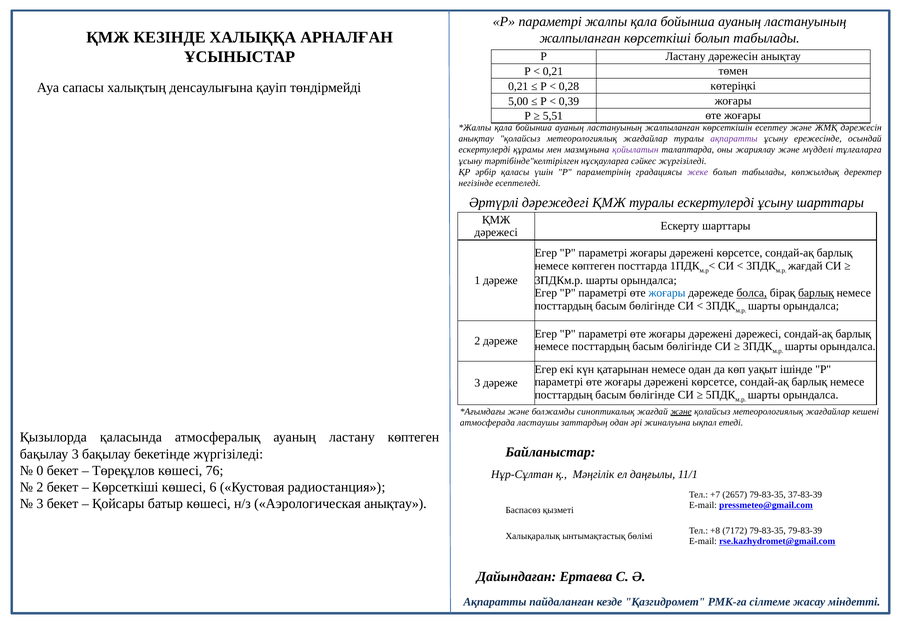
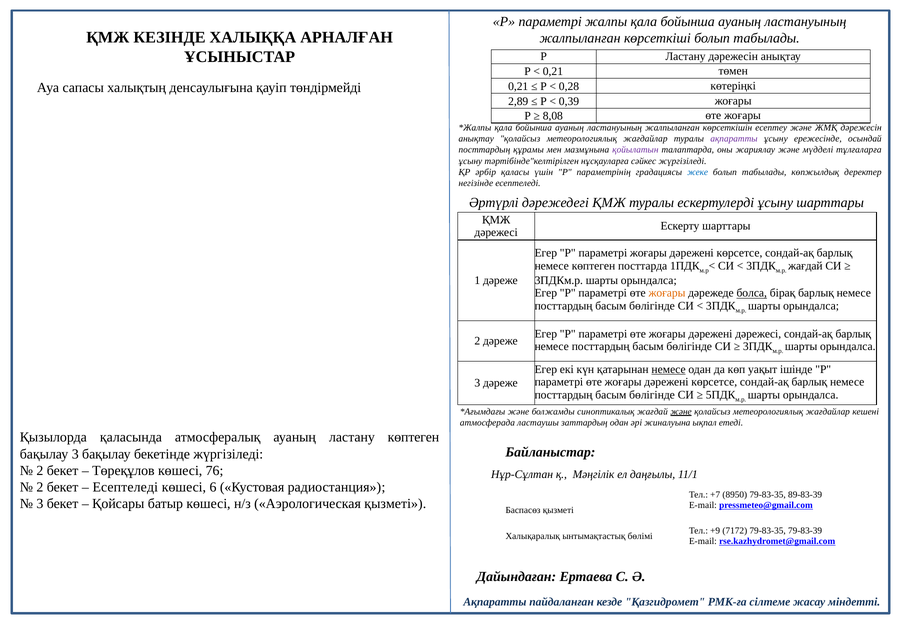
5,00: 5,00 -> 2,89 (518, 101)
5,51: 5,51 -> 8,08 (553, 116)
ескертулерді: ескертулерді -> посттардың (484, 150)
жеке colour: purple -> blue (698, 172)
жоғары colour: blue -> orange (667, 293)
барлық underline: present -> none (816, 293)
немесе underline: none -> present (669, 369)
0: 0 -> 2 (40, 470)
Көрсеткіші: Көрсеткіші -> Есептеледі (125, 487)
2657: 2657 -> 8950 (735, 495)
37-83-39: 37-83-39 -> 89-83-39 (805, 495)
Аэрологическая анықтау: анықтау -> қызметі (395, 504)
+8: +8 -> +9 (715, 531)
